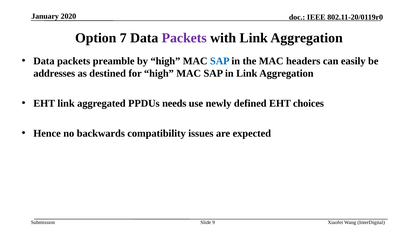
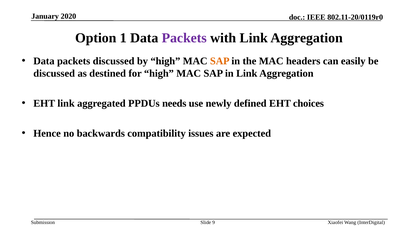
7: 7 -> 1 (123, 38)
packets preamble: preamble -> discussed (114, 61)
SAP colour: blue -> orange (220, 61)
addresses: addresses -> discussed (54, 73)
